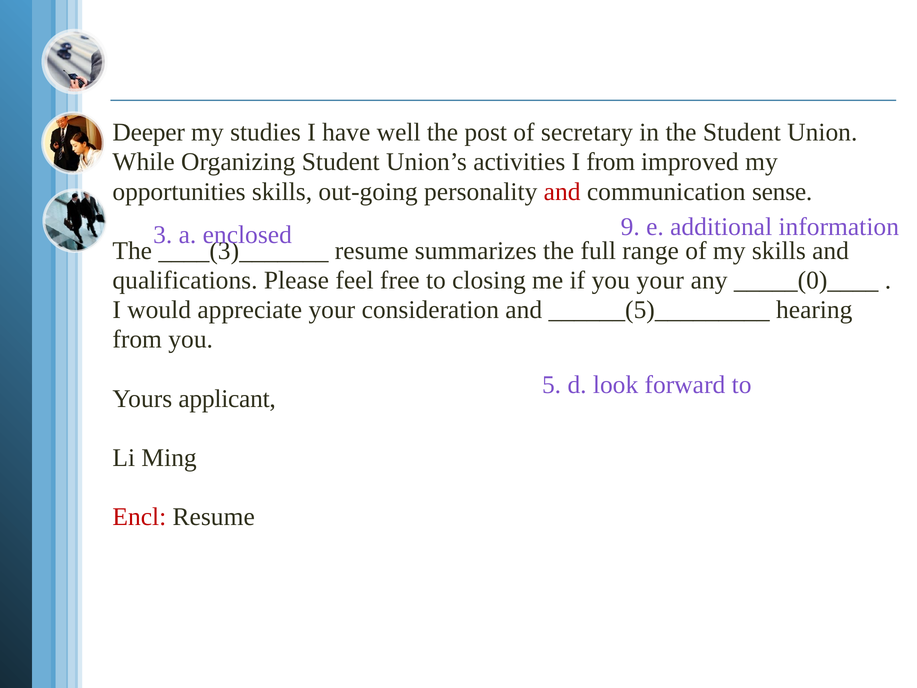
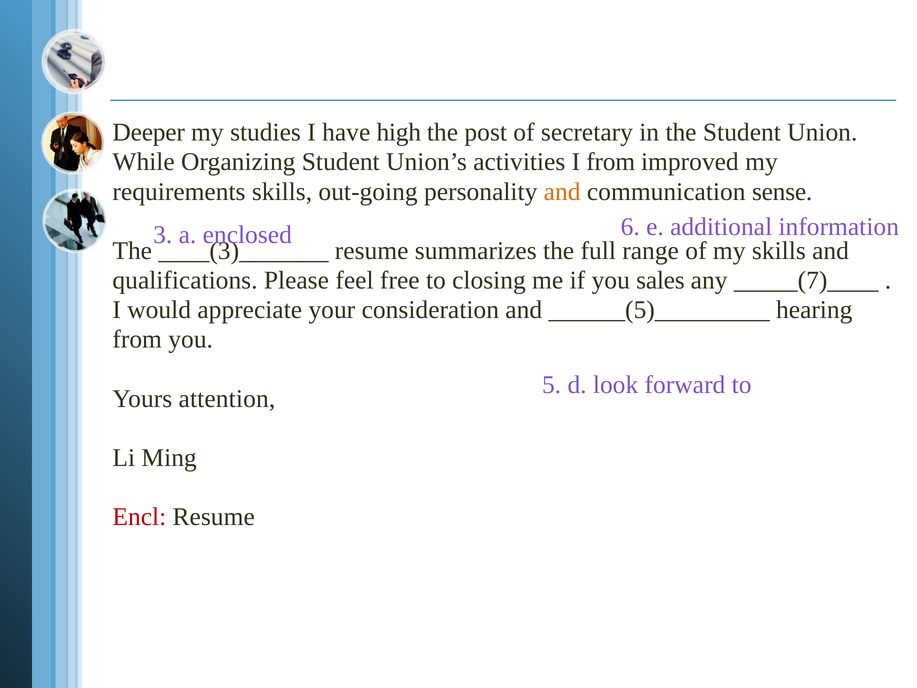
well: well -> high (399, 132)
opportunities: opportunities -> requirements (179, 192)
and colour: red -> orange (562, 192)
9: 9 -> 6 (630, 227)
you your: your -> sales (660, 280)
_____(0)____: _____(0)____ -> _____(7)____ (806, 280)
applicant: applicant -> attention (227, 398)
